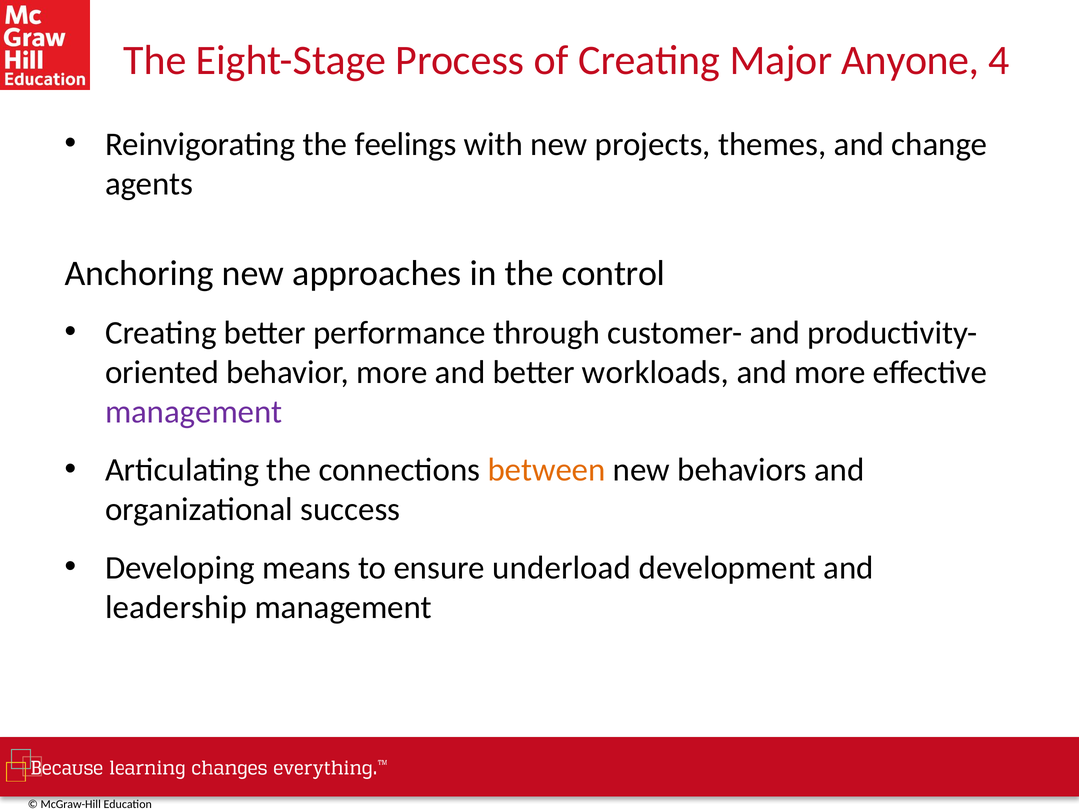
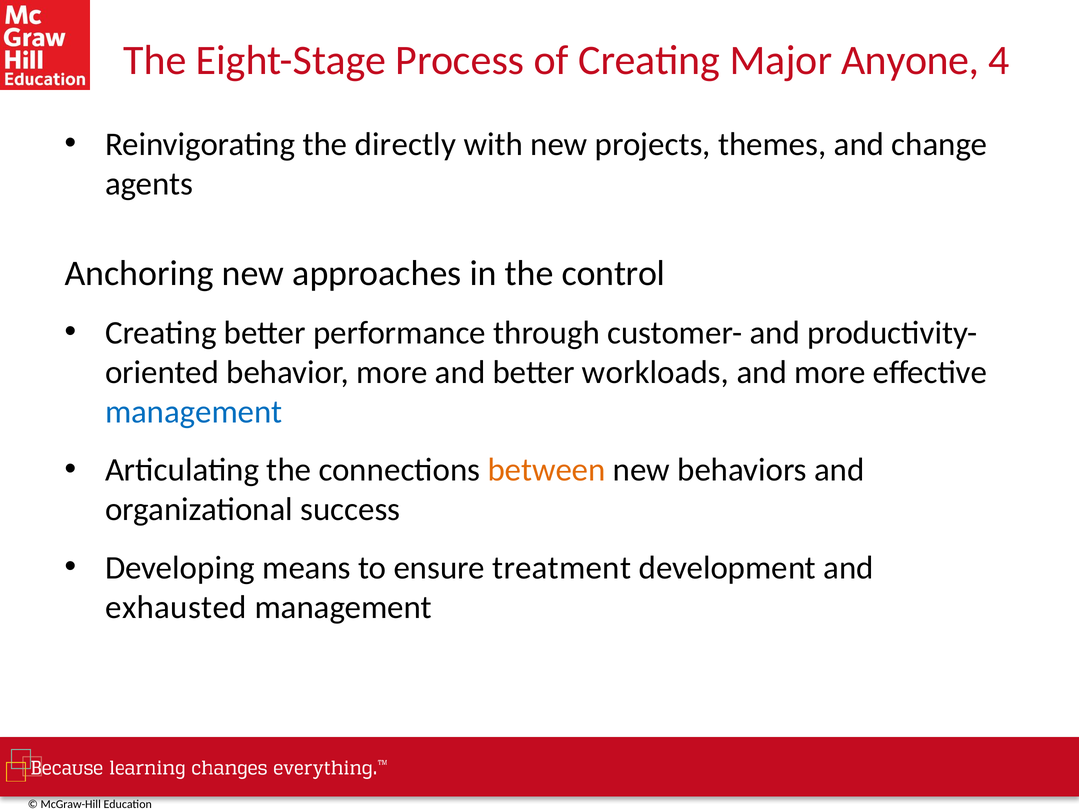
feelings: feelings -> directly (405, 144)
management colour: purple -> blue (194, 412)
underload: underload -> treatment (562, 568)
leadership: leadership -> exhausted (176, 607)
